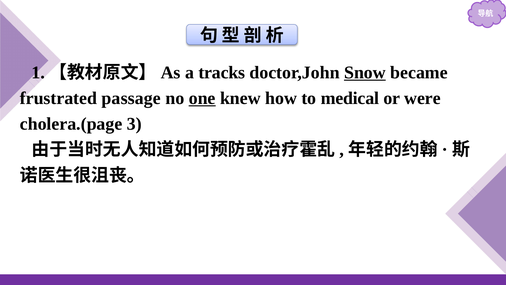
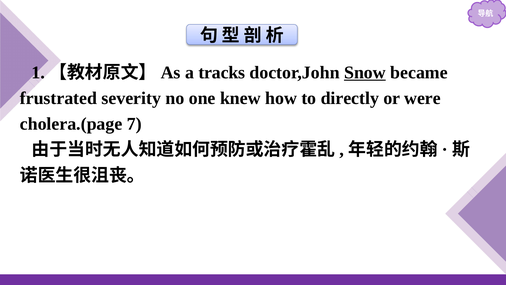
passage: passage -> severity (131, 98)
one underline: present -> none (202, 98)
medical: medical -> directly (350, 98)
3: 3 -> 7 (134, 124)
